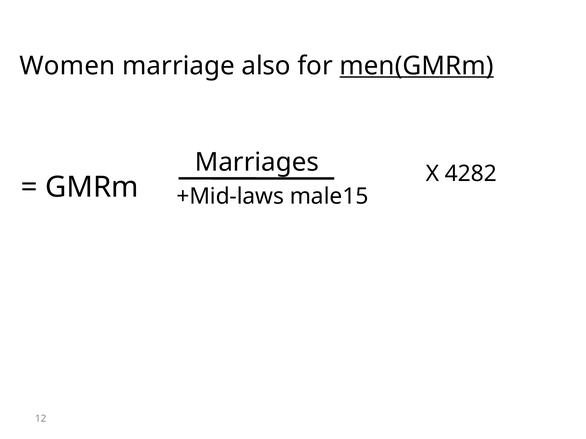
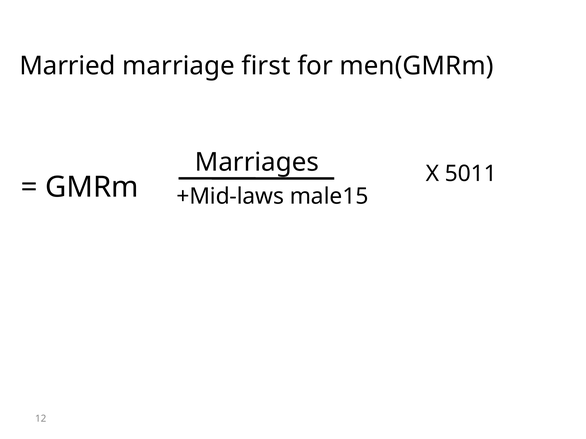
Women: Women -> Married (68, 66)
also: also -> first (266, 66)
men(GMRm underline: present -> none (417, 66)
4282: 4282 -> 5011 (471, 174)
